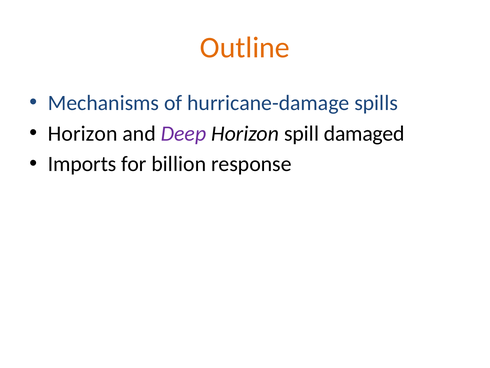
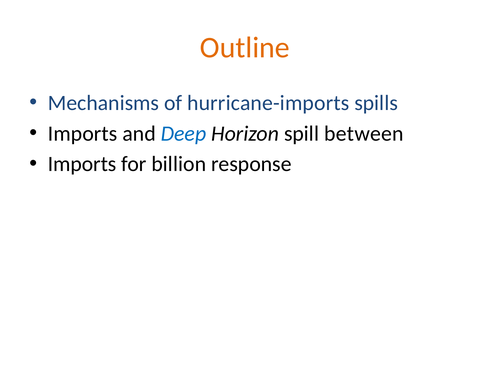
hurricane-damage: hurricane-damage -> hurricane-imports (268, 103)
Horizon: Horizon -> Imports (83, 133)
Deep colour: purple -> blue (184, 133)
damaged: damaged -> between (364, 133)
